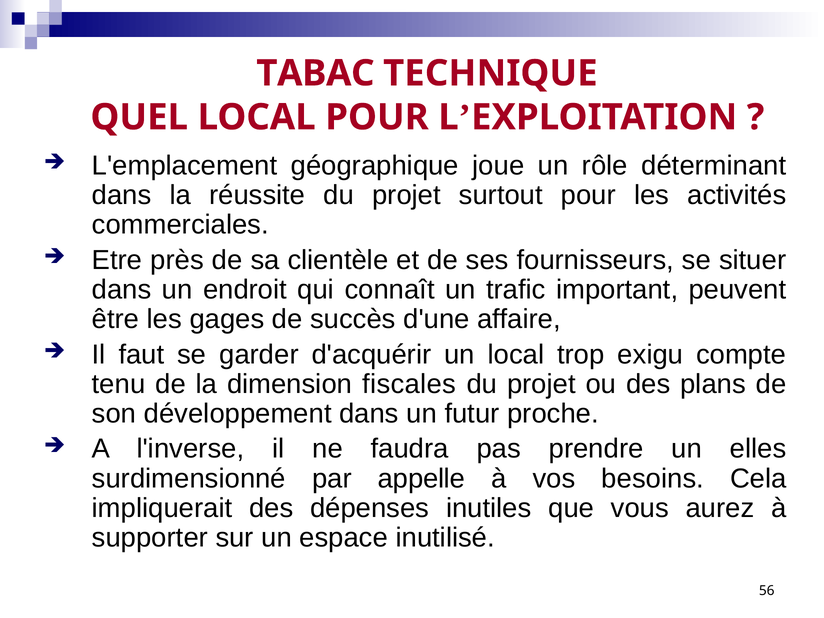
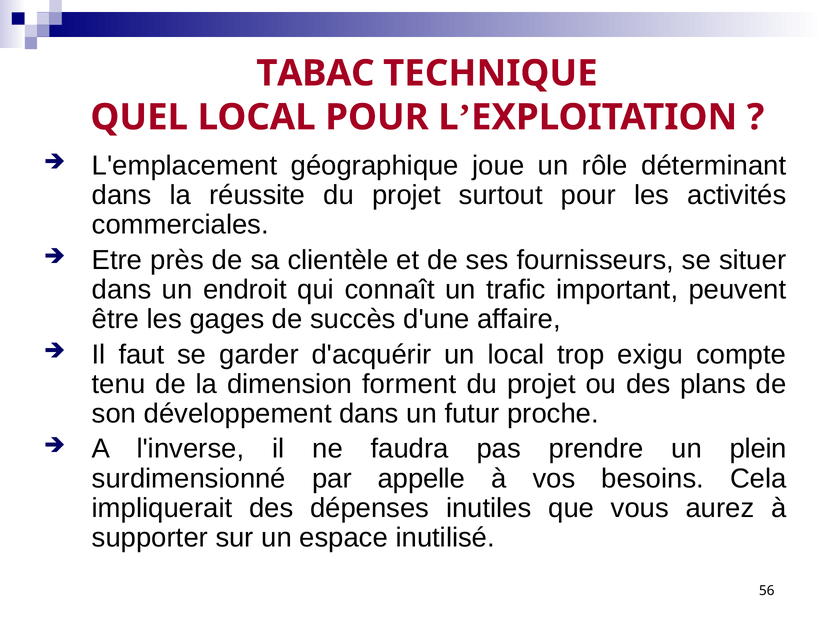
fiscales: fiscales -> forment (409, 384)
elles: elles -> plein (758, 449)
